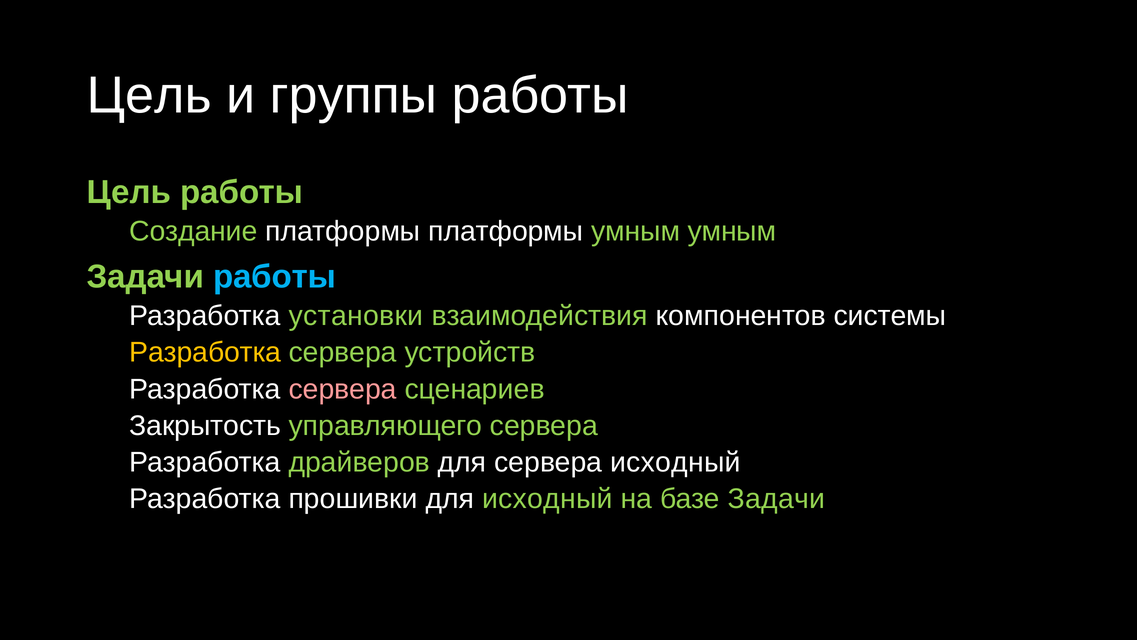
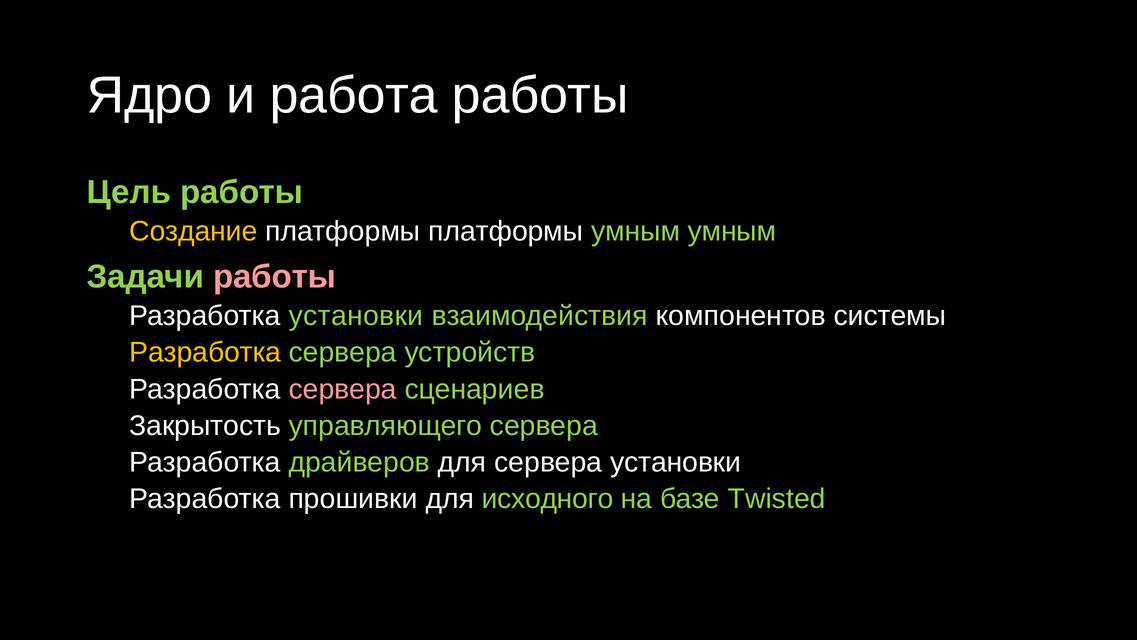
Цель: Цель -> Ядро (149, 96)
группы: группы -> работа (354, 96)
Создание colour: light green -> yellow (193, 231)
работы colour: light blue -> pink (275, 277)
сервера исходный: исходный -> установки (676, 462)
для исходный: исходный -> исходного (548, 499)
базе Задачи: Задачи -> Twisted (777, 499)
